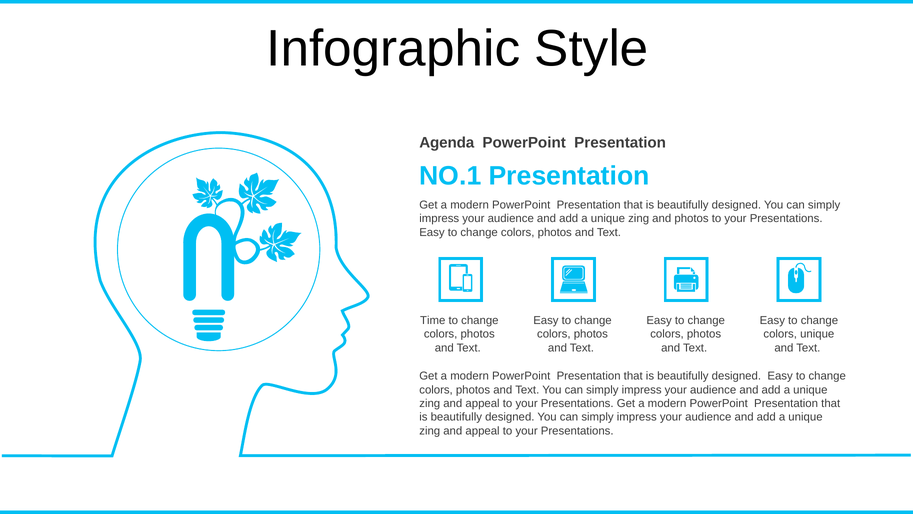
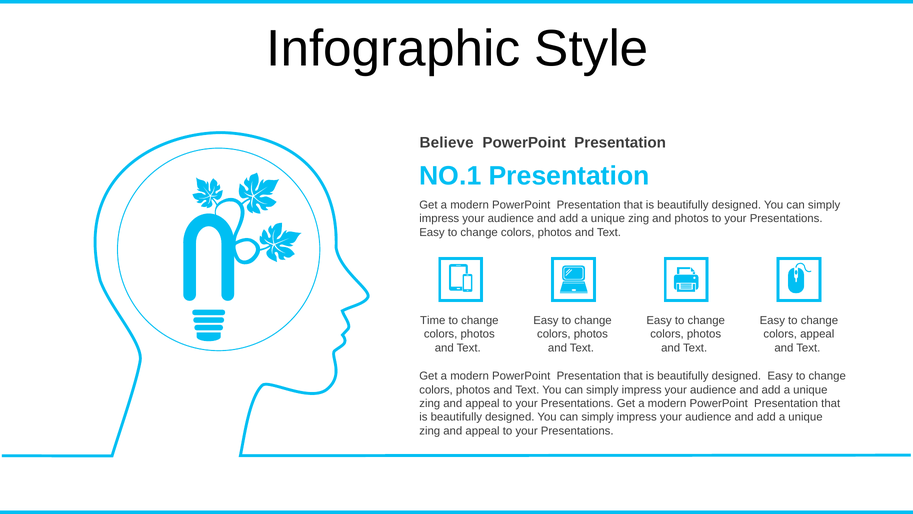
Agenda: Agenda -> Believe (447, 143)
colors unique: unique -> appeal (817, 334)
